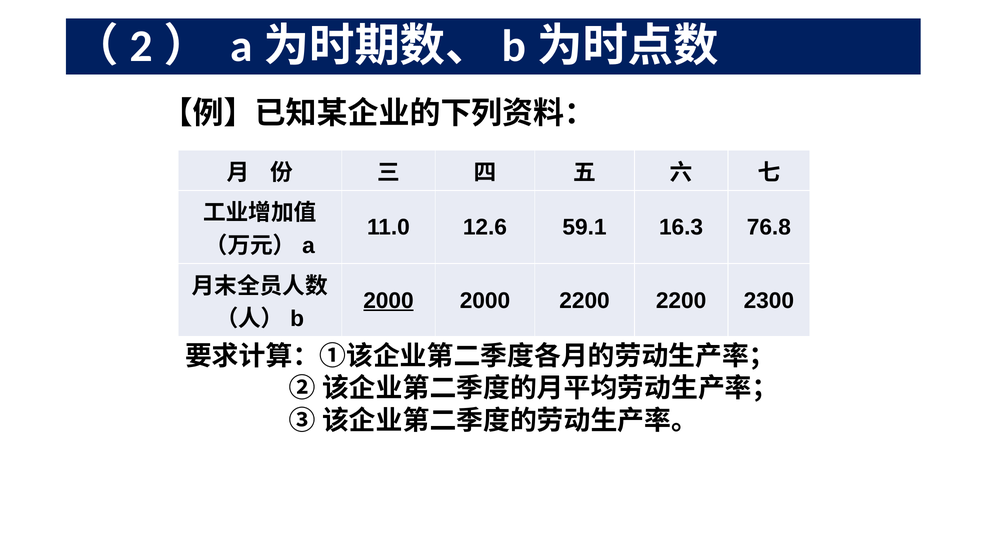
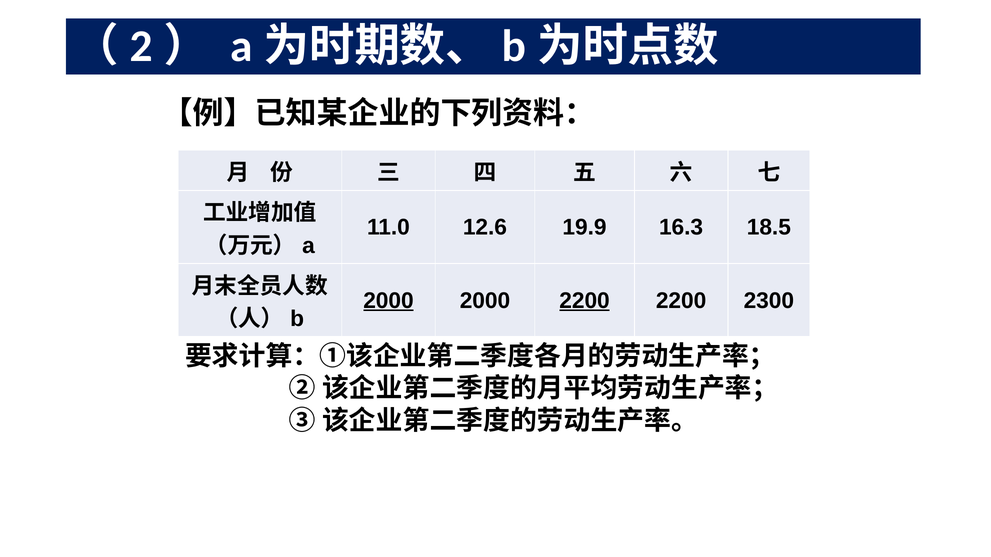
59.1: 59.1 -> 19.9 (585, 228)
76.8: 76.8 -> 18.5 (769, 228)
2200 underline: none -> present (585, 301)
